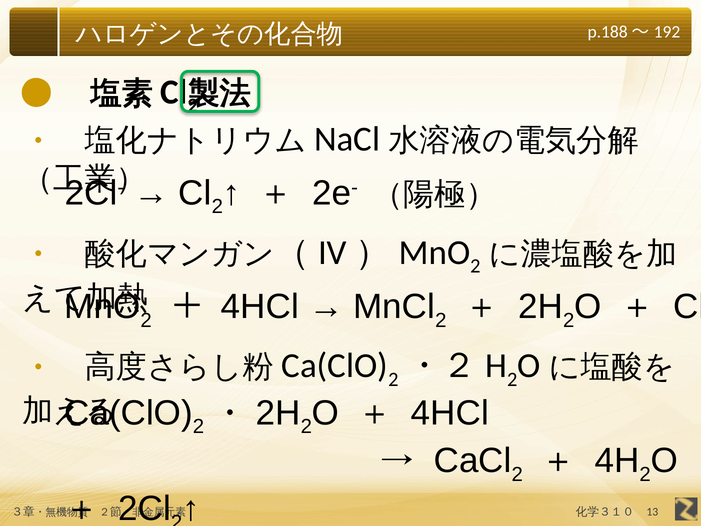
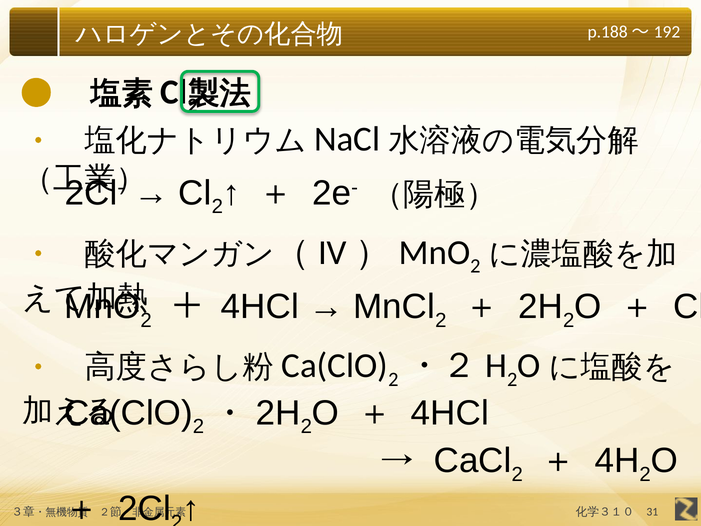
13: 13 -> 31 (652, 512)
